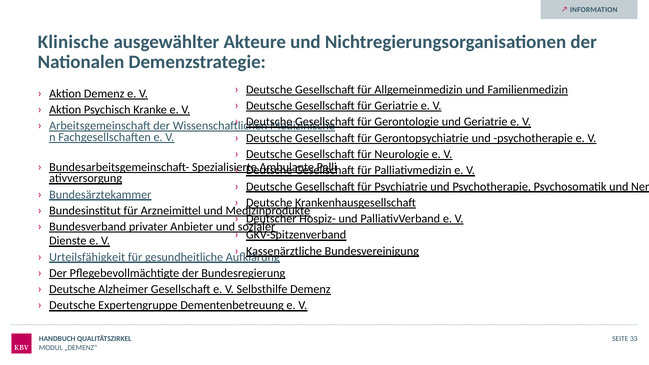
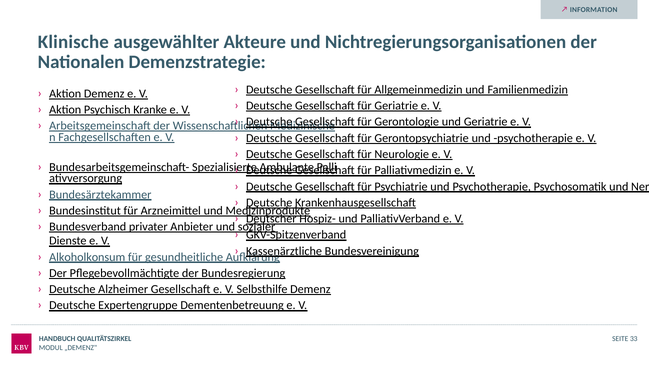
Urteilsfähigkeit: Urteilsfähigkeit -> Alkoholkonsum (87, 257)
